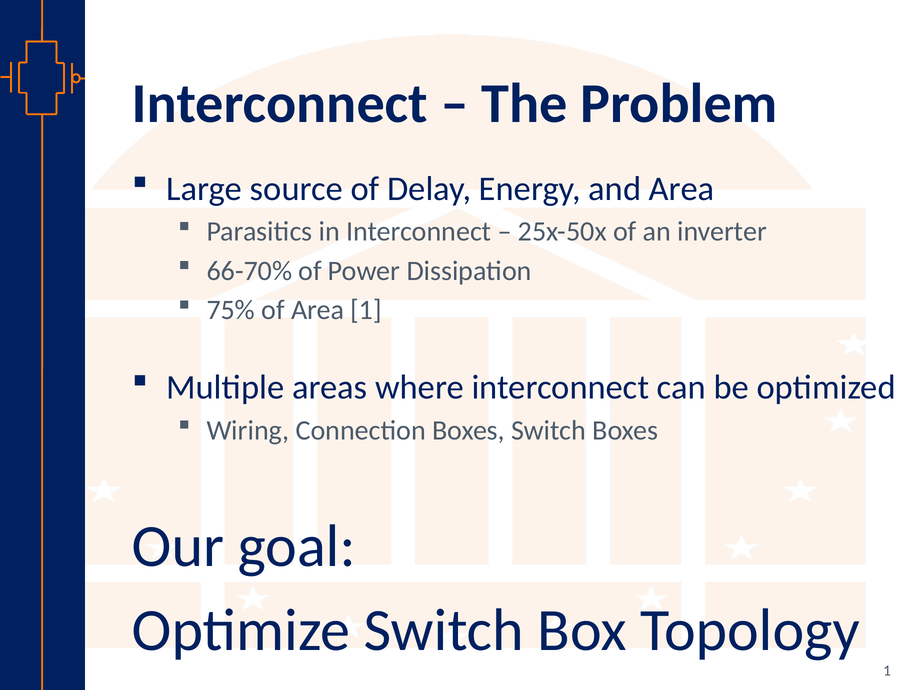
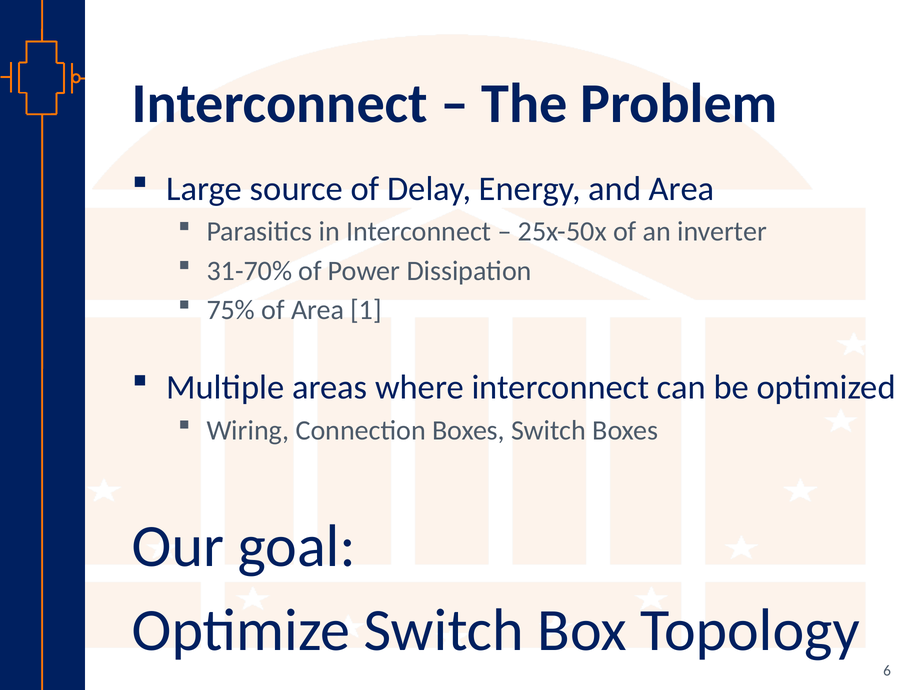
66-70%: 66-70% -> 31-70% (249, 271)
1: 1 -> 6 (887, 671)
